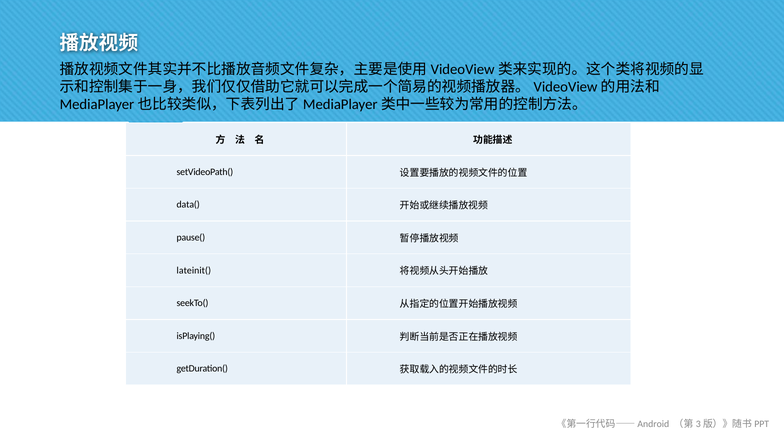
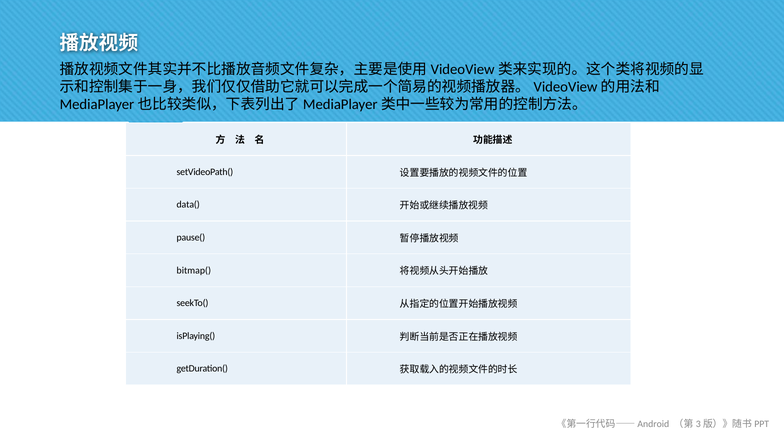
lateinit(: lateinit( -> bitmap( (194, 270)
